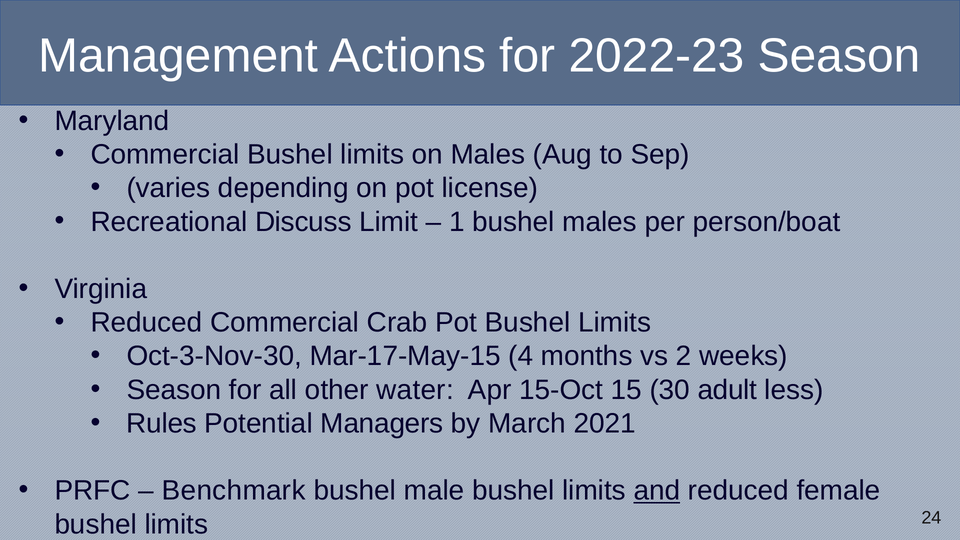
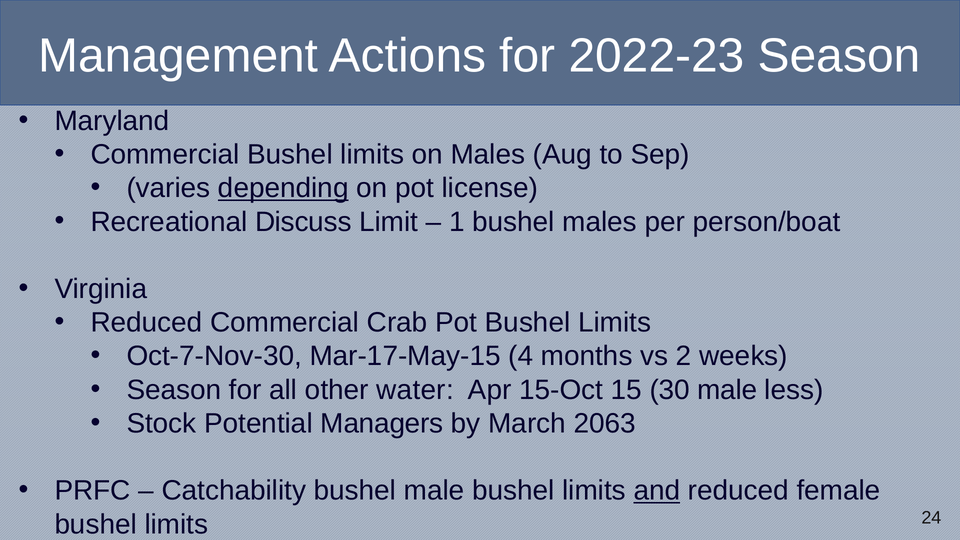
depending underline: none -> present (283, 188)
Oct-3-Nov-30: Oct-3-Nov-30 -> Oct-7-Nov-30 (214, 356)
30 adult: adult -> male (727, 390)
Rules: Rules -> Stock (161, 423)
2021: 2021 -> 2063 (605, 423)
Benchmark: Benchmark -> Catchability (234, 491)
